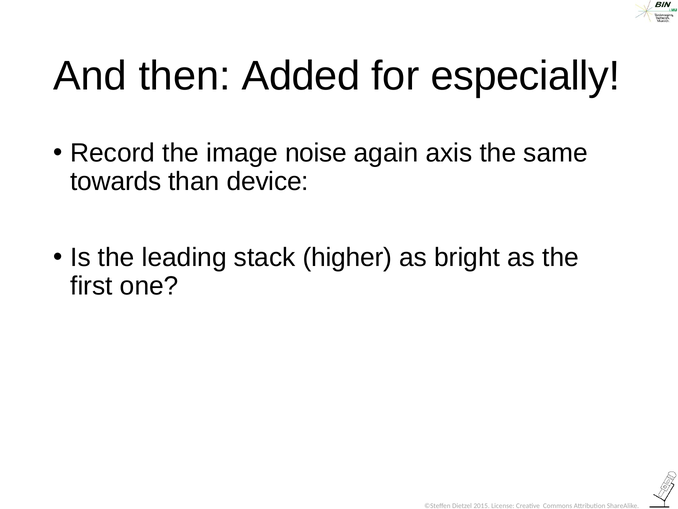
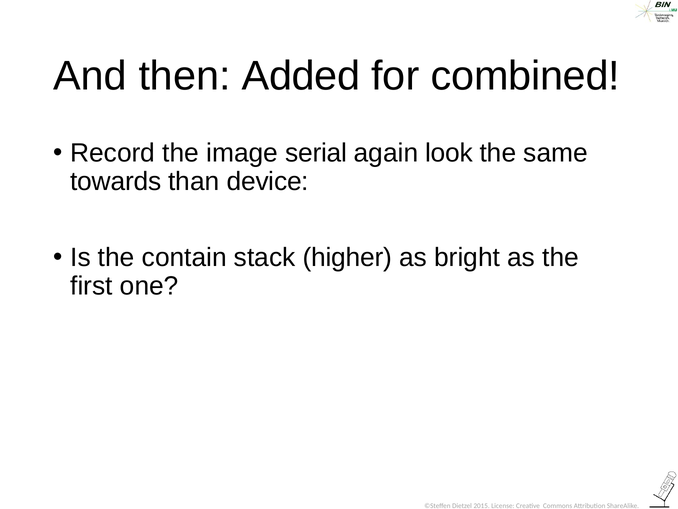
especially: especially -> combined (525, 76)
noise: noise -> serial (316, 153)
axis: axis -> look (449, 153)
leading: leading -> contain (184, 257)
